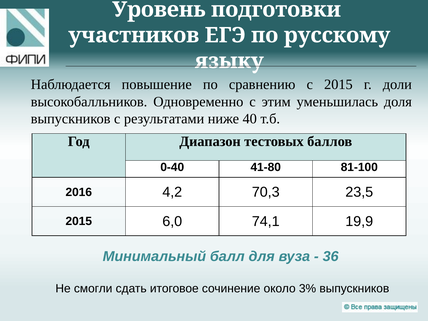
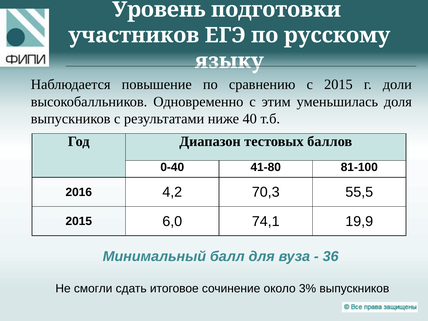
23,5: 23,5 -> 55,5 (359, 192)
